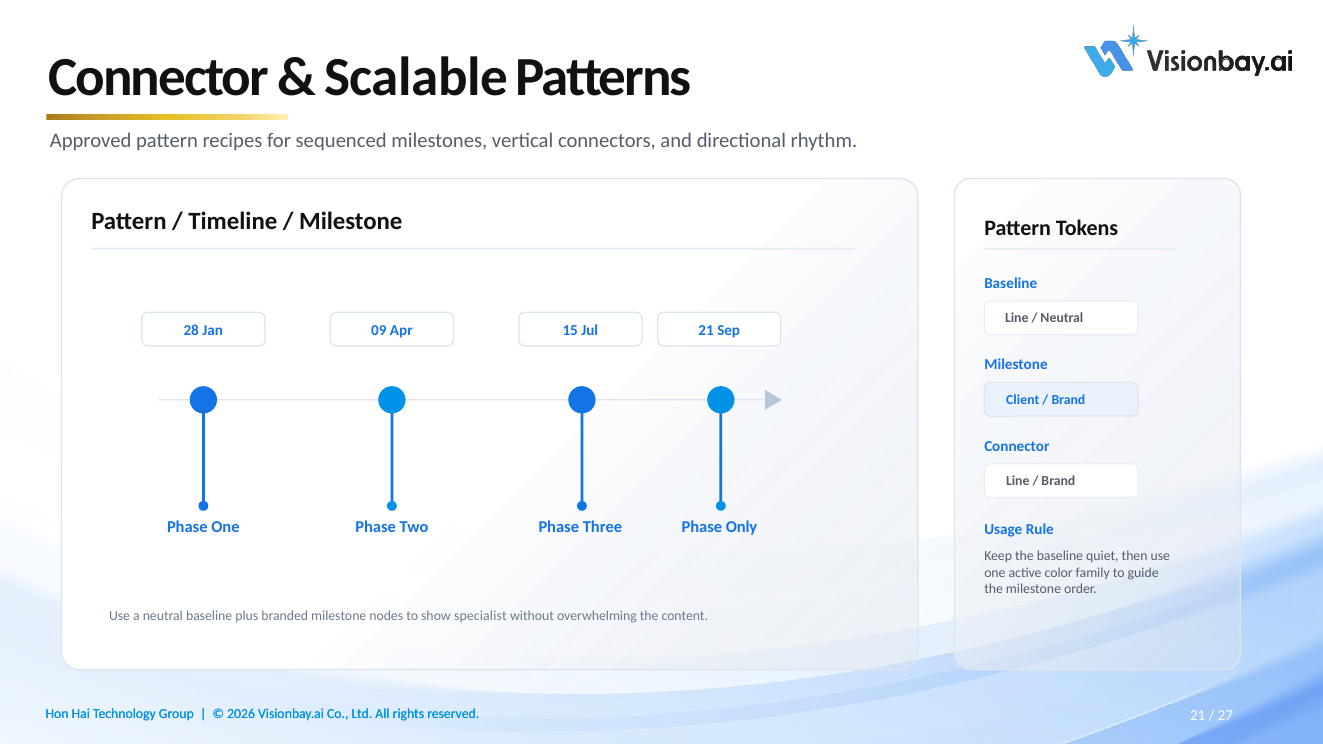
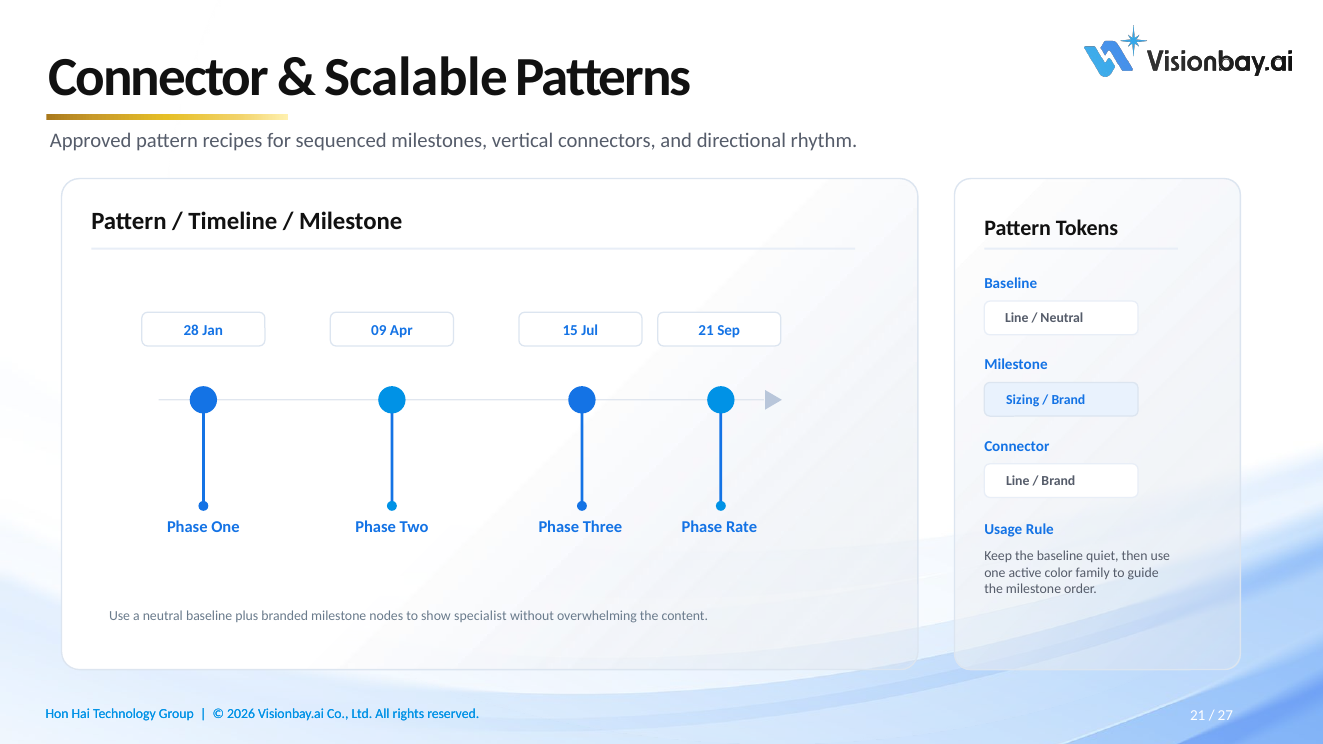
Client: Client -> Sizing (1023, 400)
Only: Only -> Rate (742, 527)
